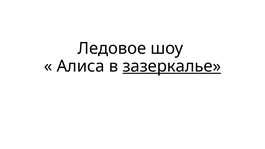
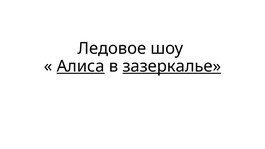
Алиса underline: none -> present (81, 66)
